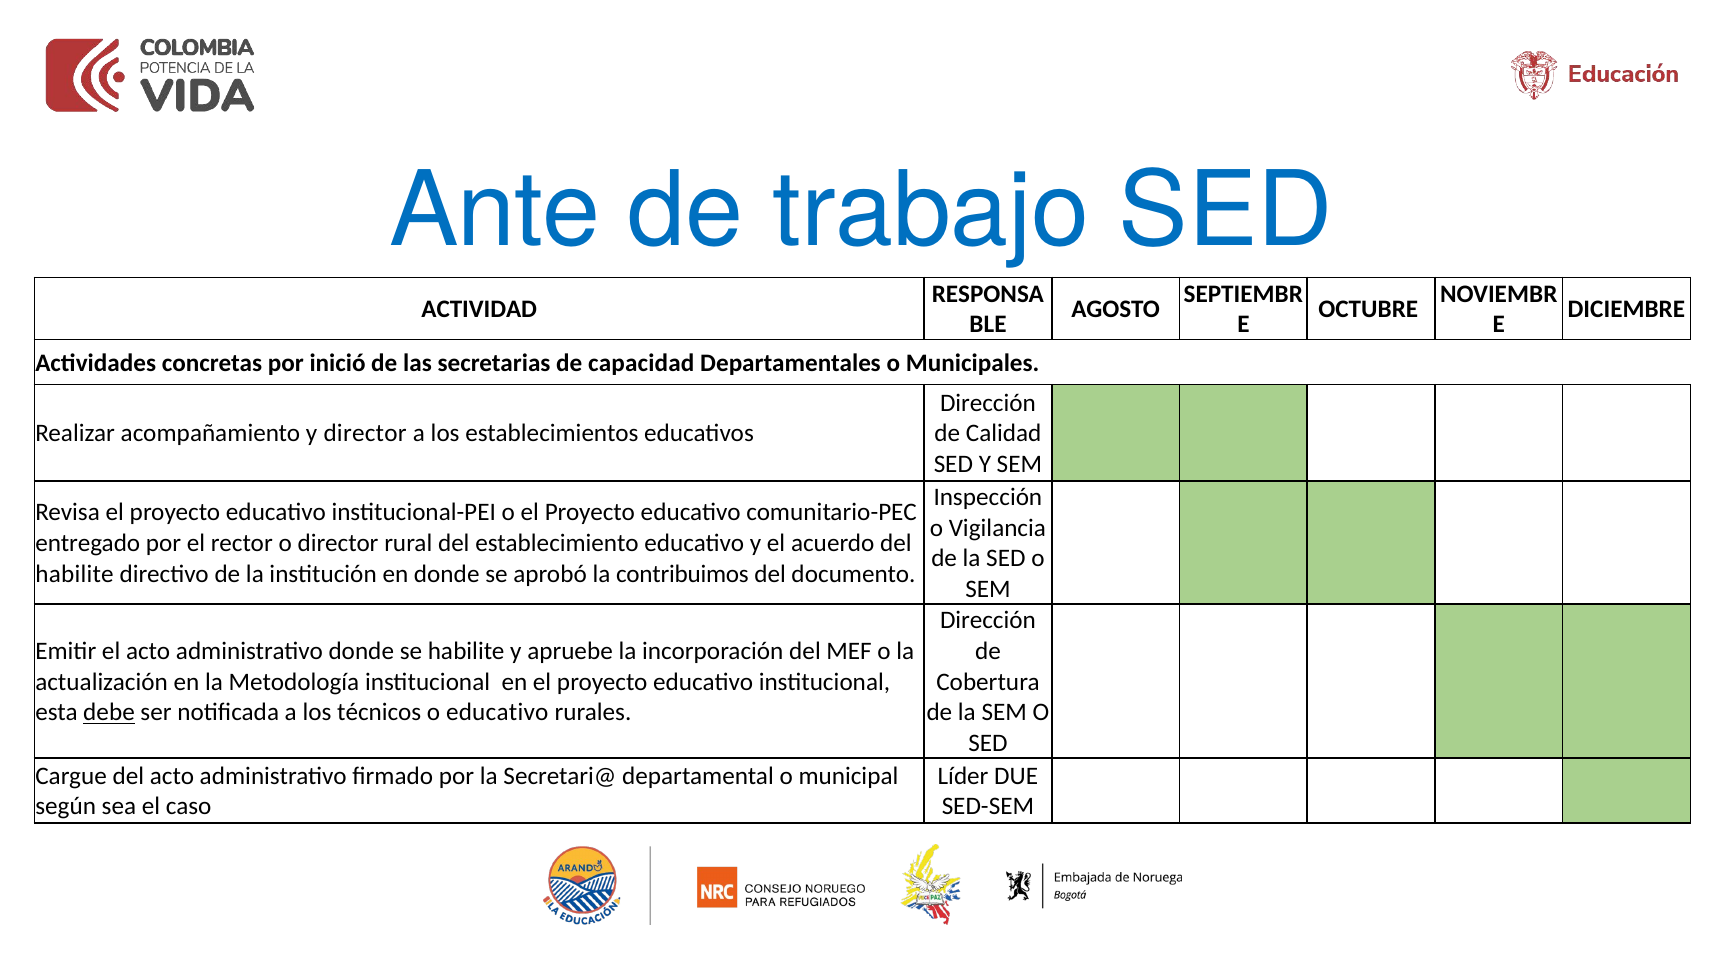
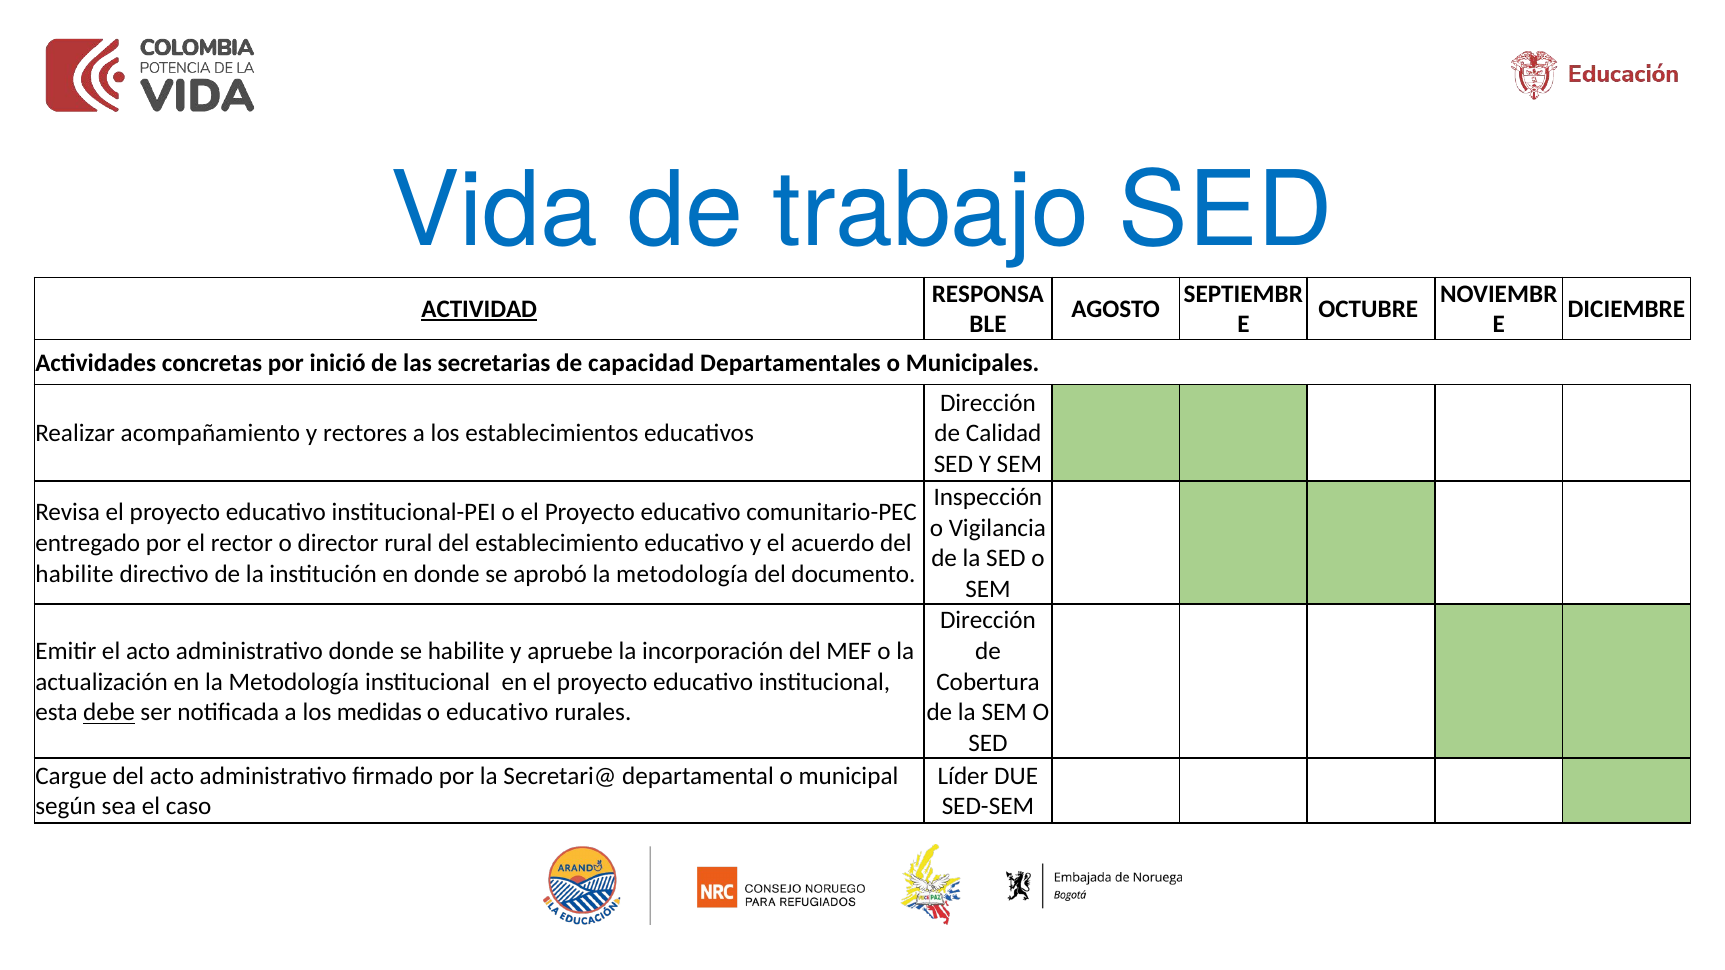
Ante: Ante -> Vida (494, 212)
ACTIVIDAD underline: none -> present (479, 309)
y director: director -> rectores (365, 434)
aprobó la contribuimos: contribuimos -> metodología (682, 574)
técnicos: técnicos -> medidas (379, 713)
